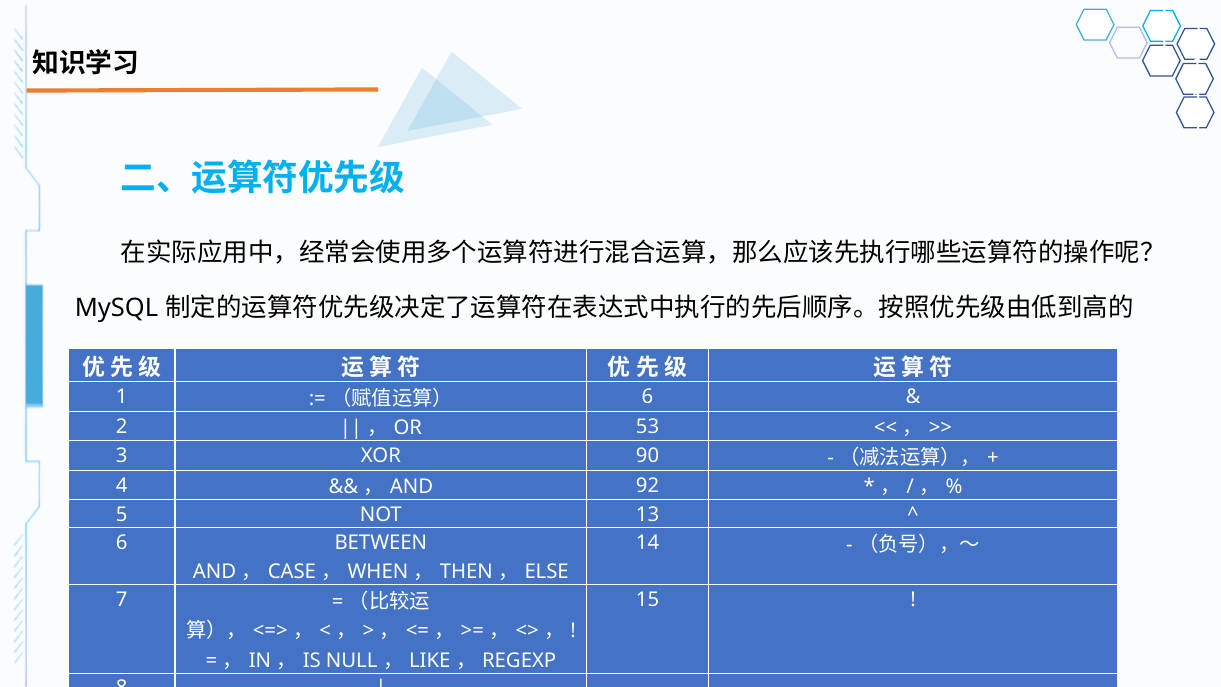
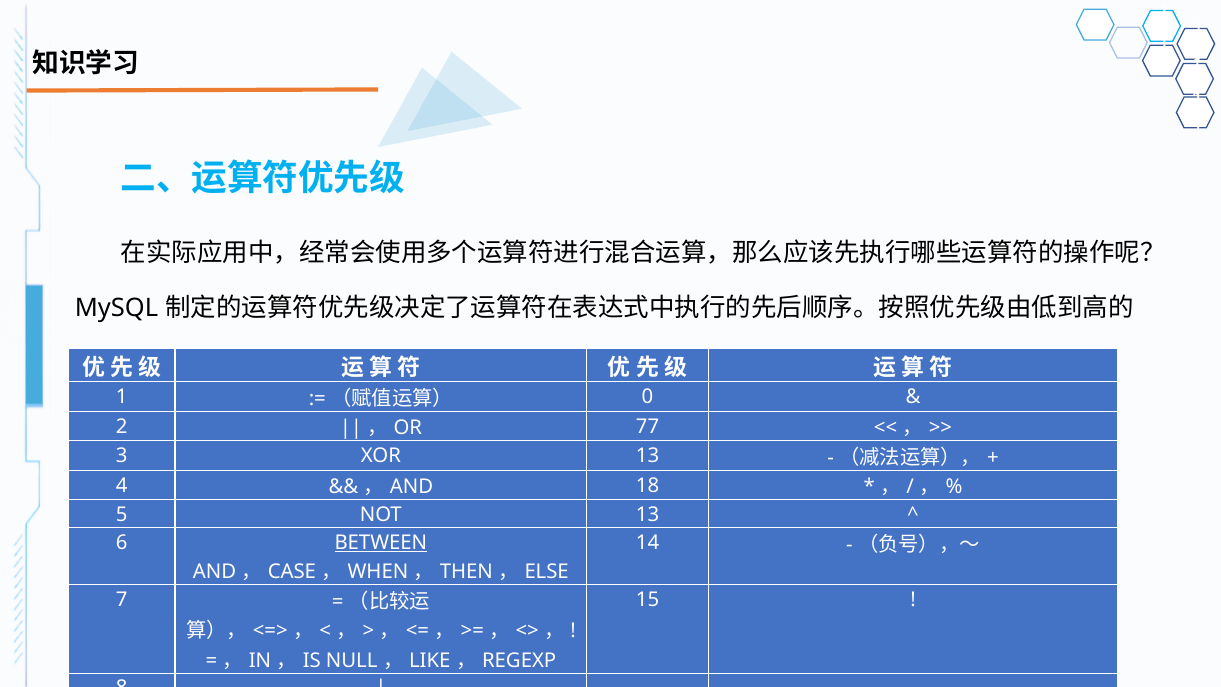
6: 6 -> 0 (648, 397)
53: 53 -> 77 (648, 426)
XOR 90: 90 -> 13 (648, 456)
92: 92 -> 18 (648, 485)
BETWEEN underline: none -> present (381, 542)
